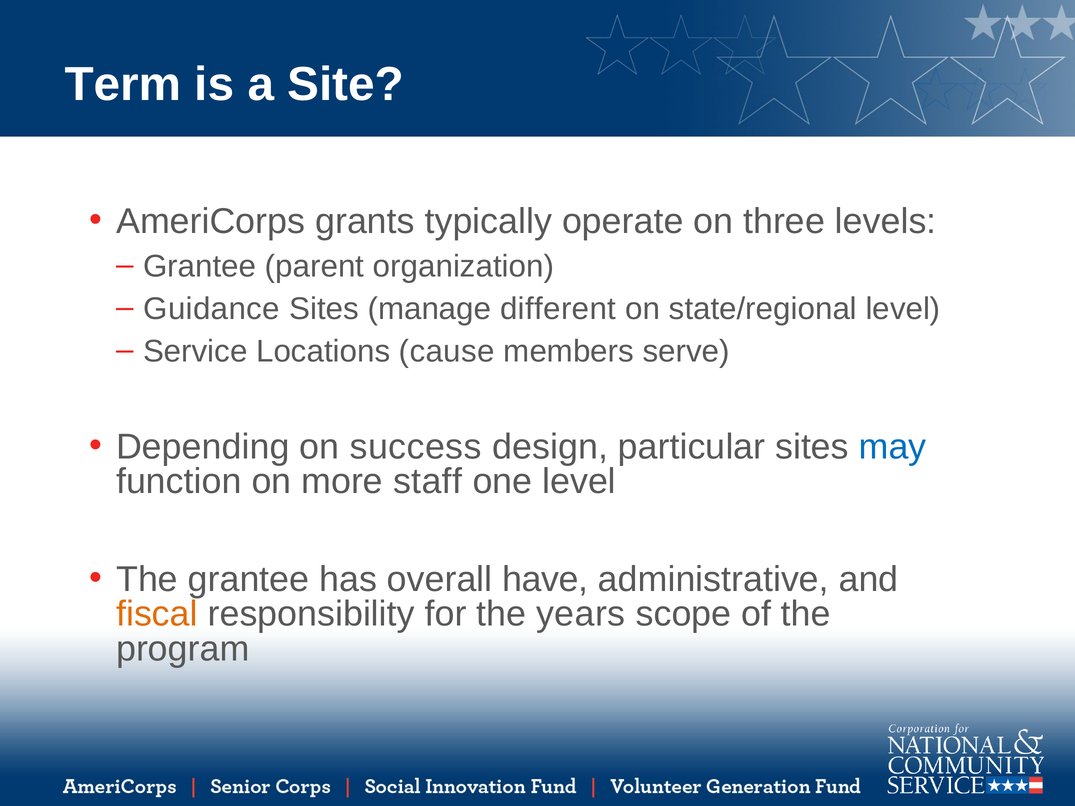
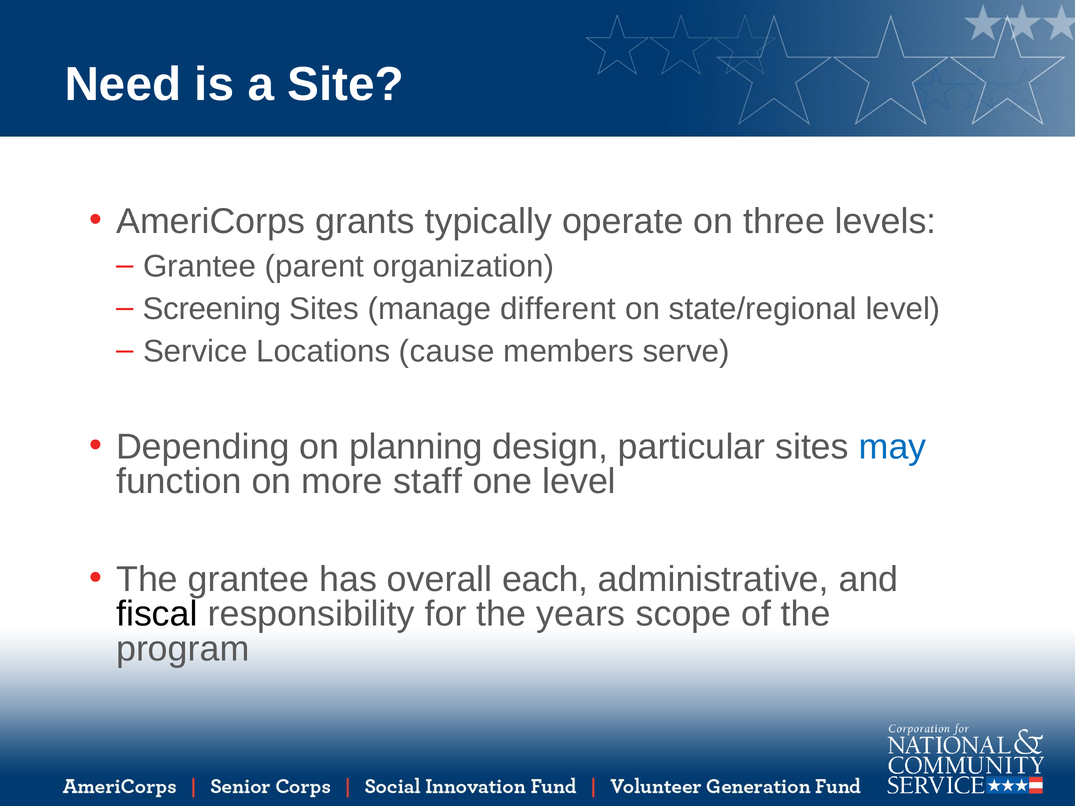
Term: Term -> Need (123, 85)
Guidance: Guidance -> Screening (212, 309)
success: success -> planning (416, 447)
have: have -> each (545, 579)
fiscal colour: orange -> black (157, 614)
